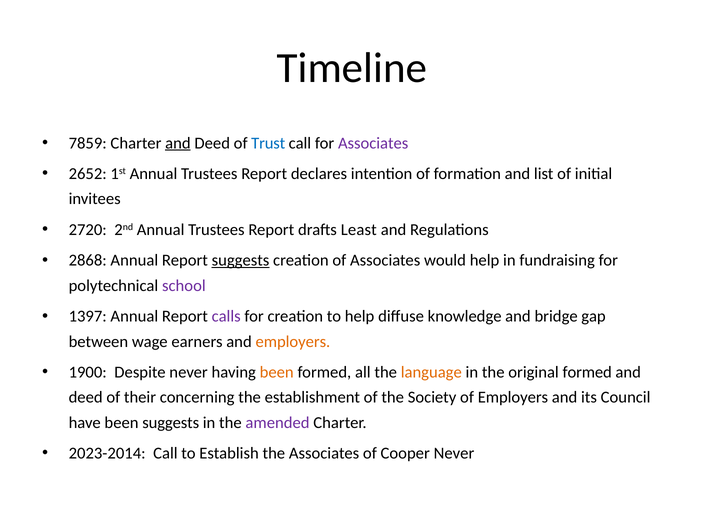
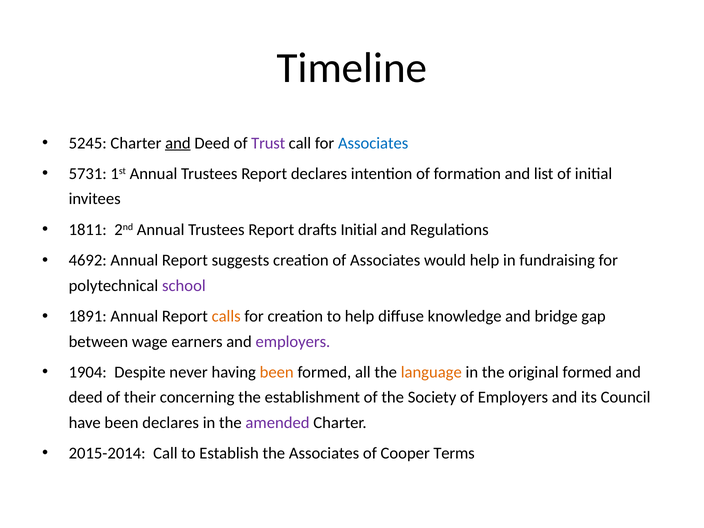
7859: 7859 -> 5245 (88, 143)
Trust colour: blue -> purple (268, 143)
Associates colour: purple -> blue (373, 143)
2652: 2652 -> 5731 (88, 174)
2720: 2720 -> 1811 (88, 230)
drafts Least: Least -> Initial (359, 230)
2868: 2868 -> 4692 (88, 260)
suggests underline: present -> none (240, 260)
1397: 1397 -> 1891 (88, 316)
calls colour: purple -> orange (226, 316)
employers colour: orange -> purple (293, 342)
1900: 1900 -> 1904 (88, 372)
been suggests: suggests -> declares (171, 423)
2023-2014: 2023-2014 -> 2015-2014 (107, 453)
Cooper Never: Never -> Terms (454, 453)
